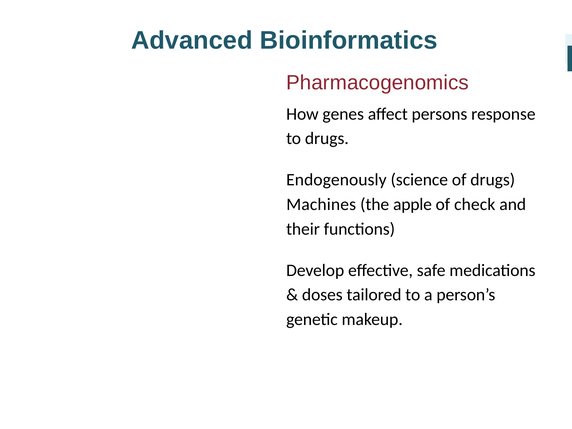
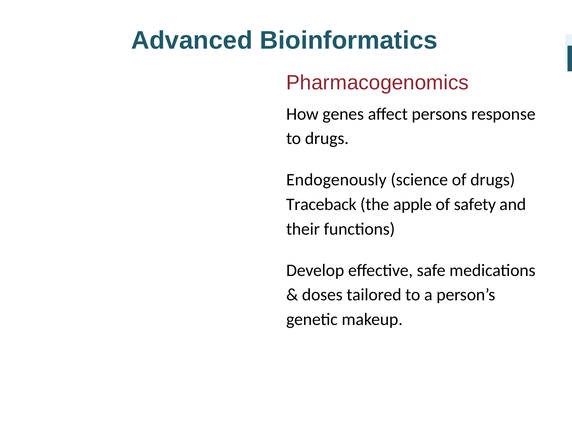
Machines: Machines -> Traceback (321, 204)
check: check -> safety (475, 204)
